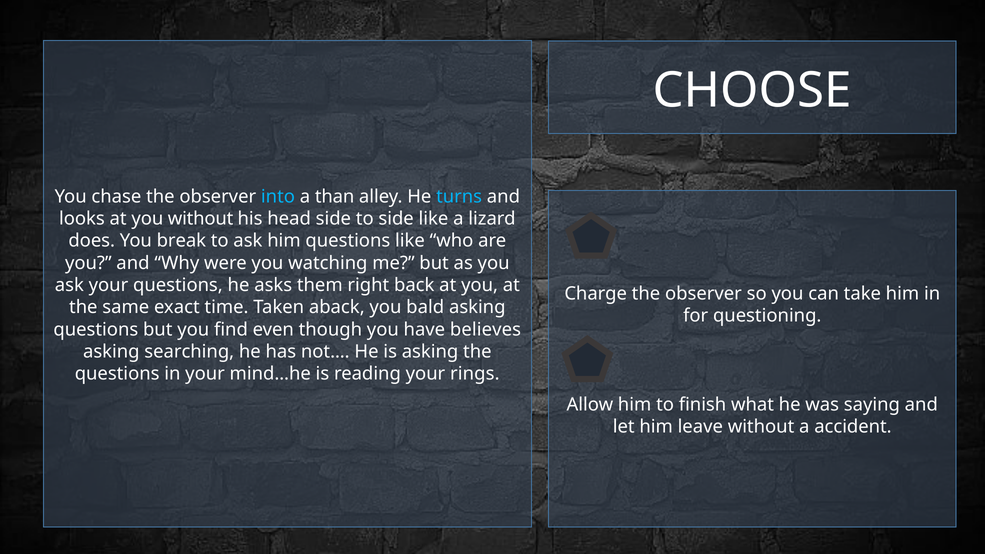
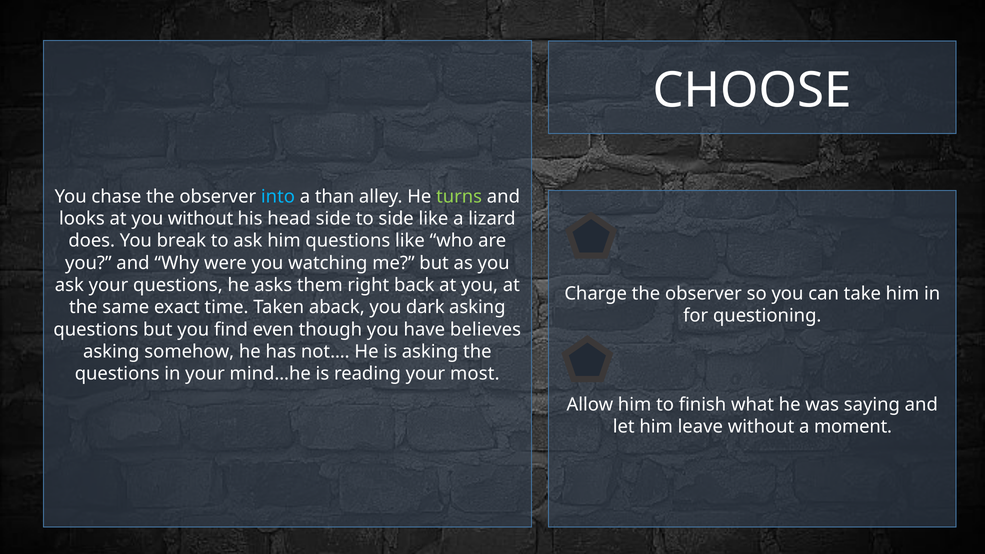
turns colour: light blue -> light green (459, 197)
bald: bald -> dark (425, 307)
searching: searching -> somehow (189, 352)
rings: rings -> most (475, 374)
accident: accident -> moment (853, 427)
